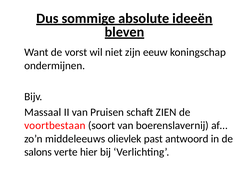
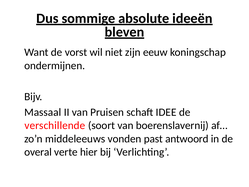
ZIEN: ZIEN -> IDEE (166, 112)
voortbestaan: voortbestaan -> verschillende (55, 125)
olievlek: olievlek -> vonden (124, 139)
salons: salons -> overal (38, 152)
